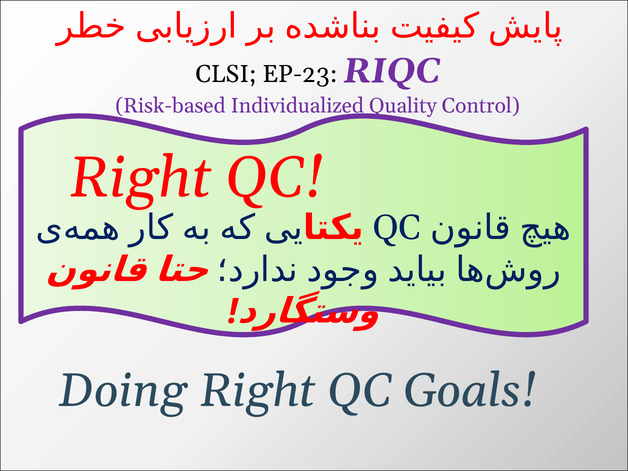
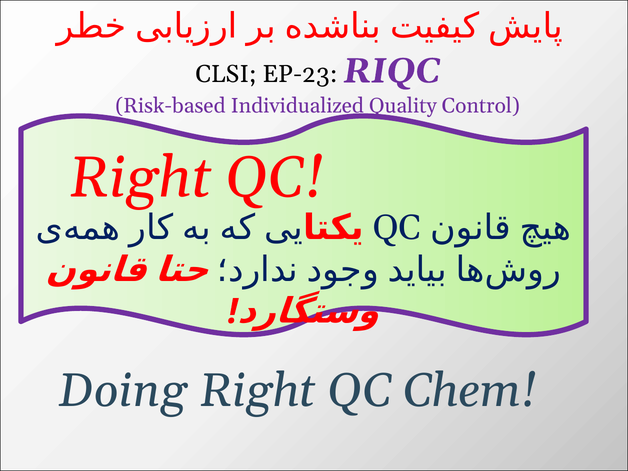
Goals: Goals -> Chem (469, 390)
